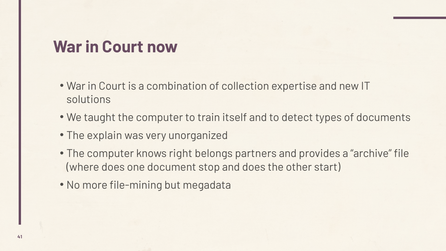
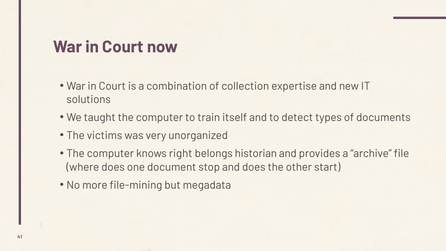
explain: explain -> victims (105, 136)
partners: partners -> historian (256, 154)
